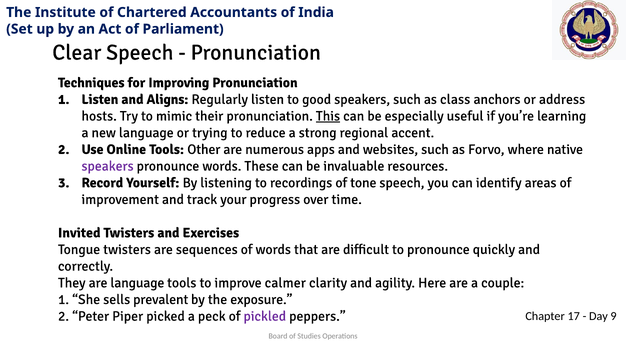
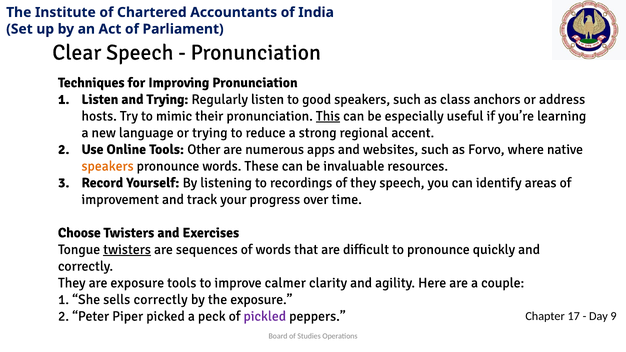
and Aligns: Aligns -> Trying (167, 99)
speakers colour: purple -> orange (108, 166)
of tone: tone -> they (363, 183)
Invited: Invited -> Choose (79, 233)
twisters underline: none -> present (127, 250)
are language: language -> exposure (137, 283)
sells prevalent: prevalent -> correctly (161, 300)
